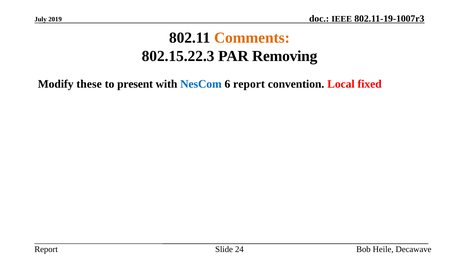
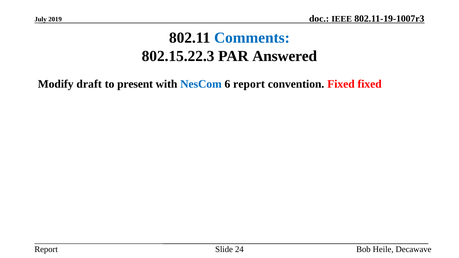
Comments colour: orange -> blue (252, 38)
Removing: Removing -> Answered (285, 56)
these: these -> draft (89, 84)
convention Local: Local -> Fixed (341, 84)
